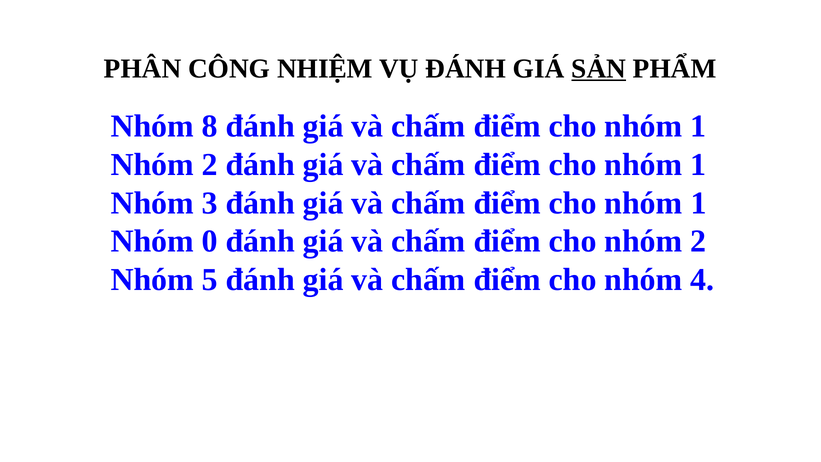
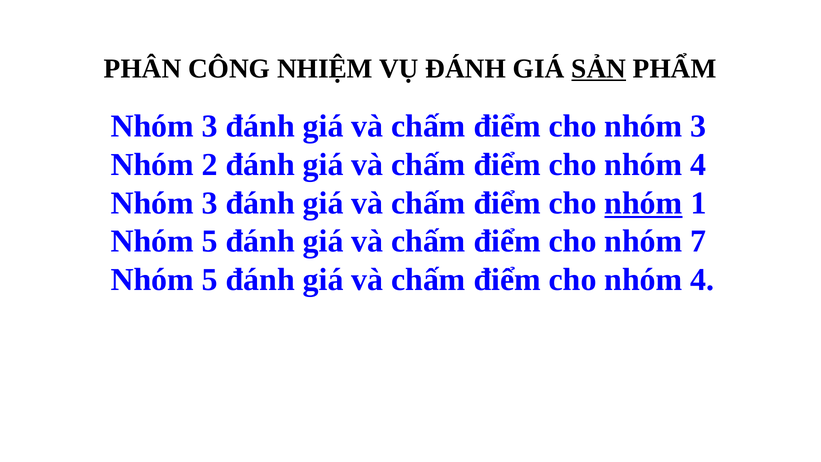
8: 8 -> 3 (210, 126)
1: 1 -> 3 (698, 126)
1: 1 -> 4 (698, 165)
nhóm underline: none -> present (643, 203)
0: 0 -> 5 (210, 241)
cho nhóm 2: 2 -> 7 (698, 241)
